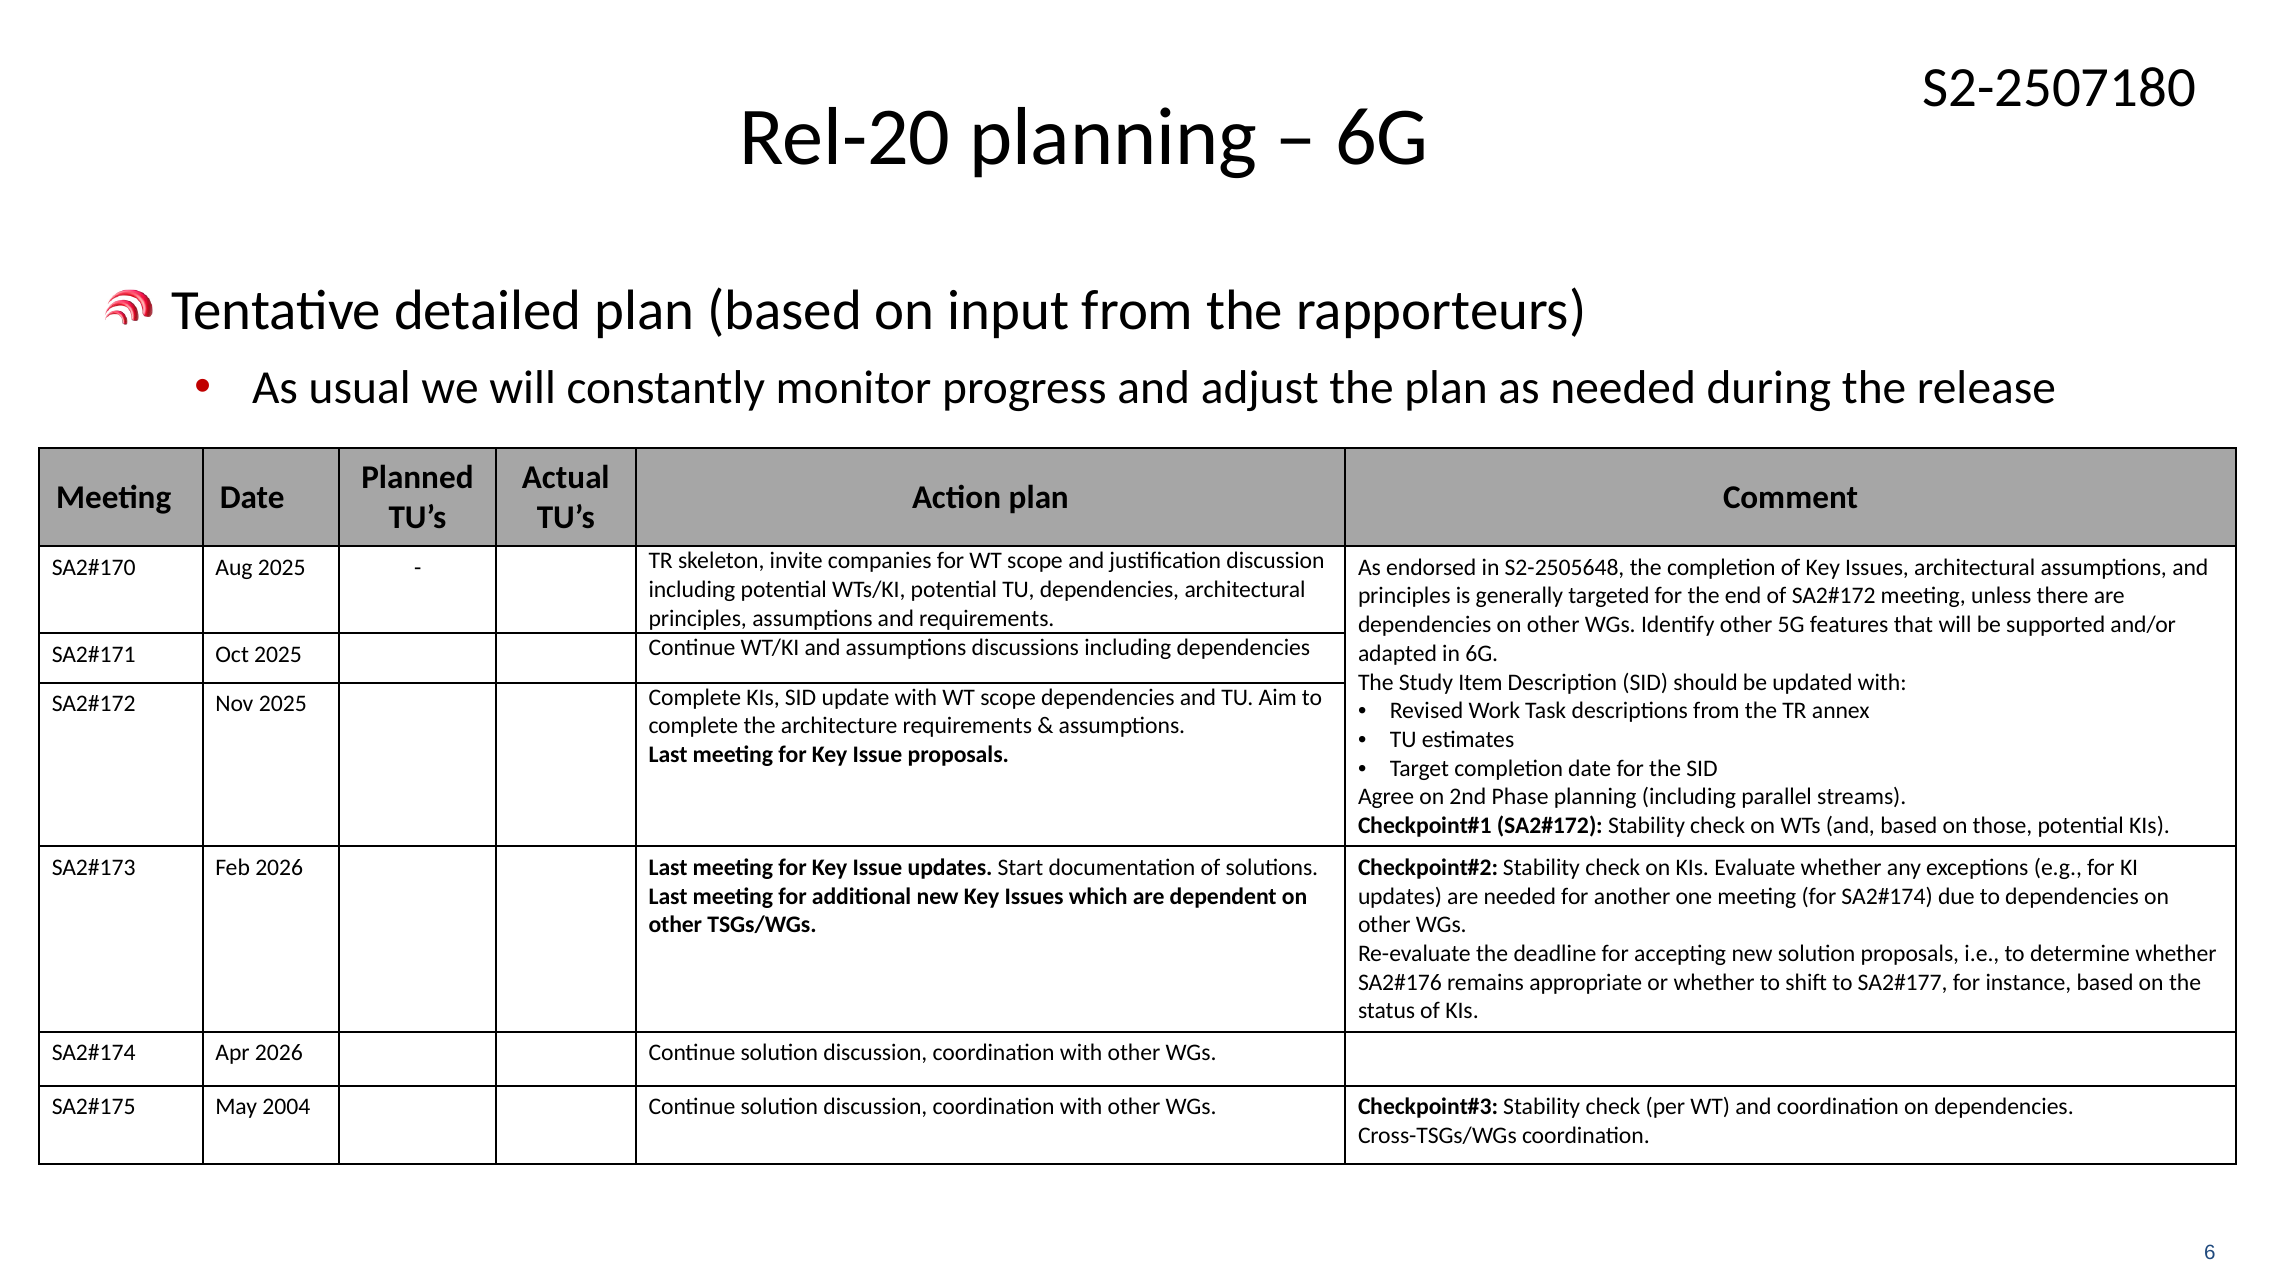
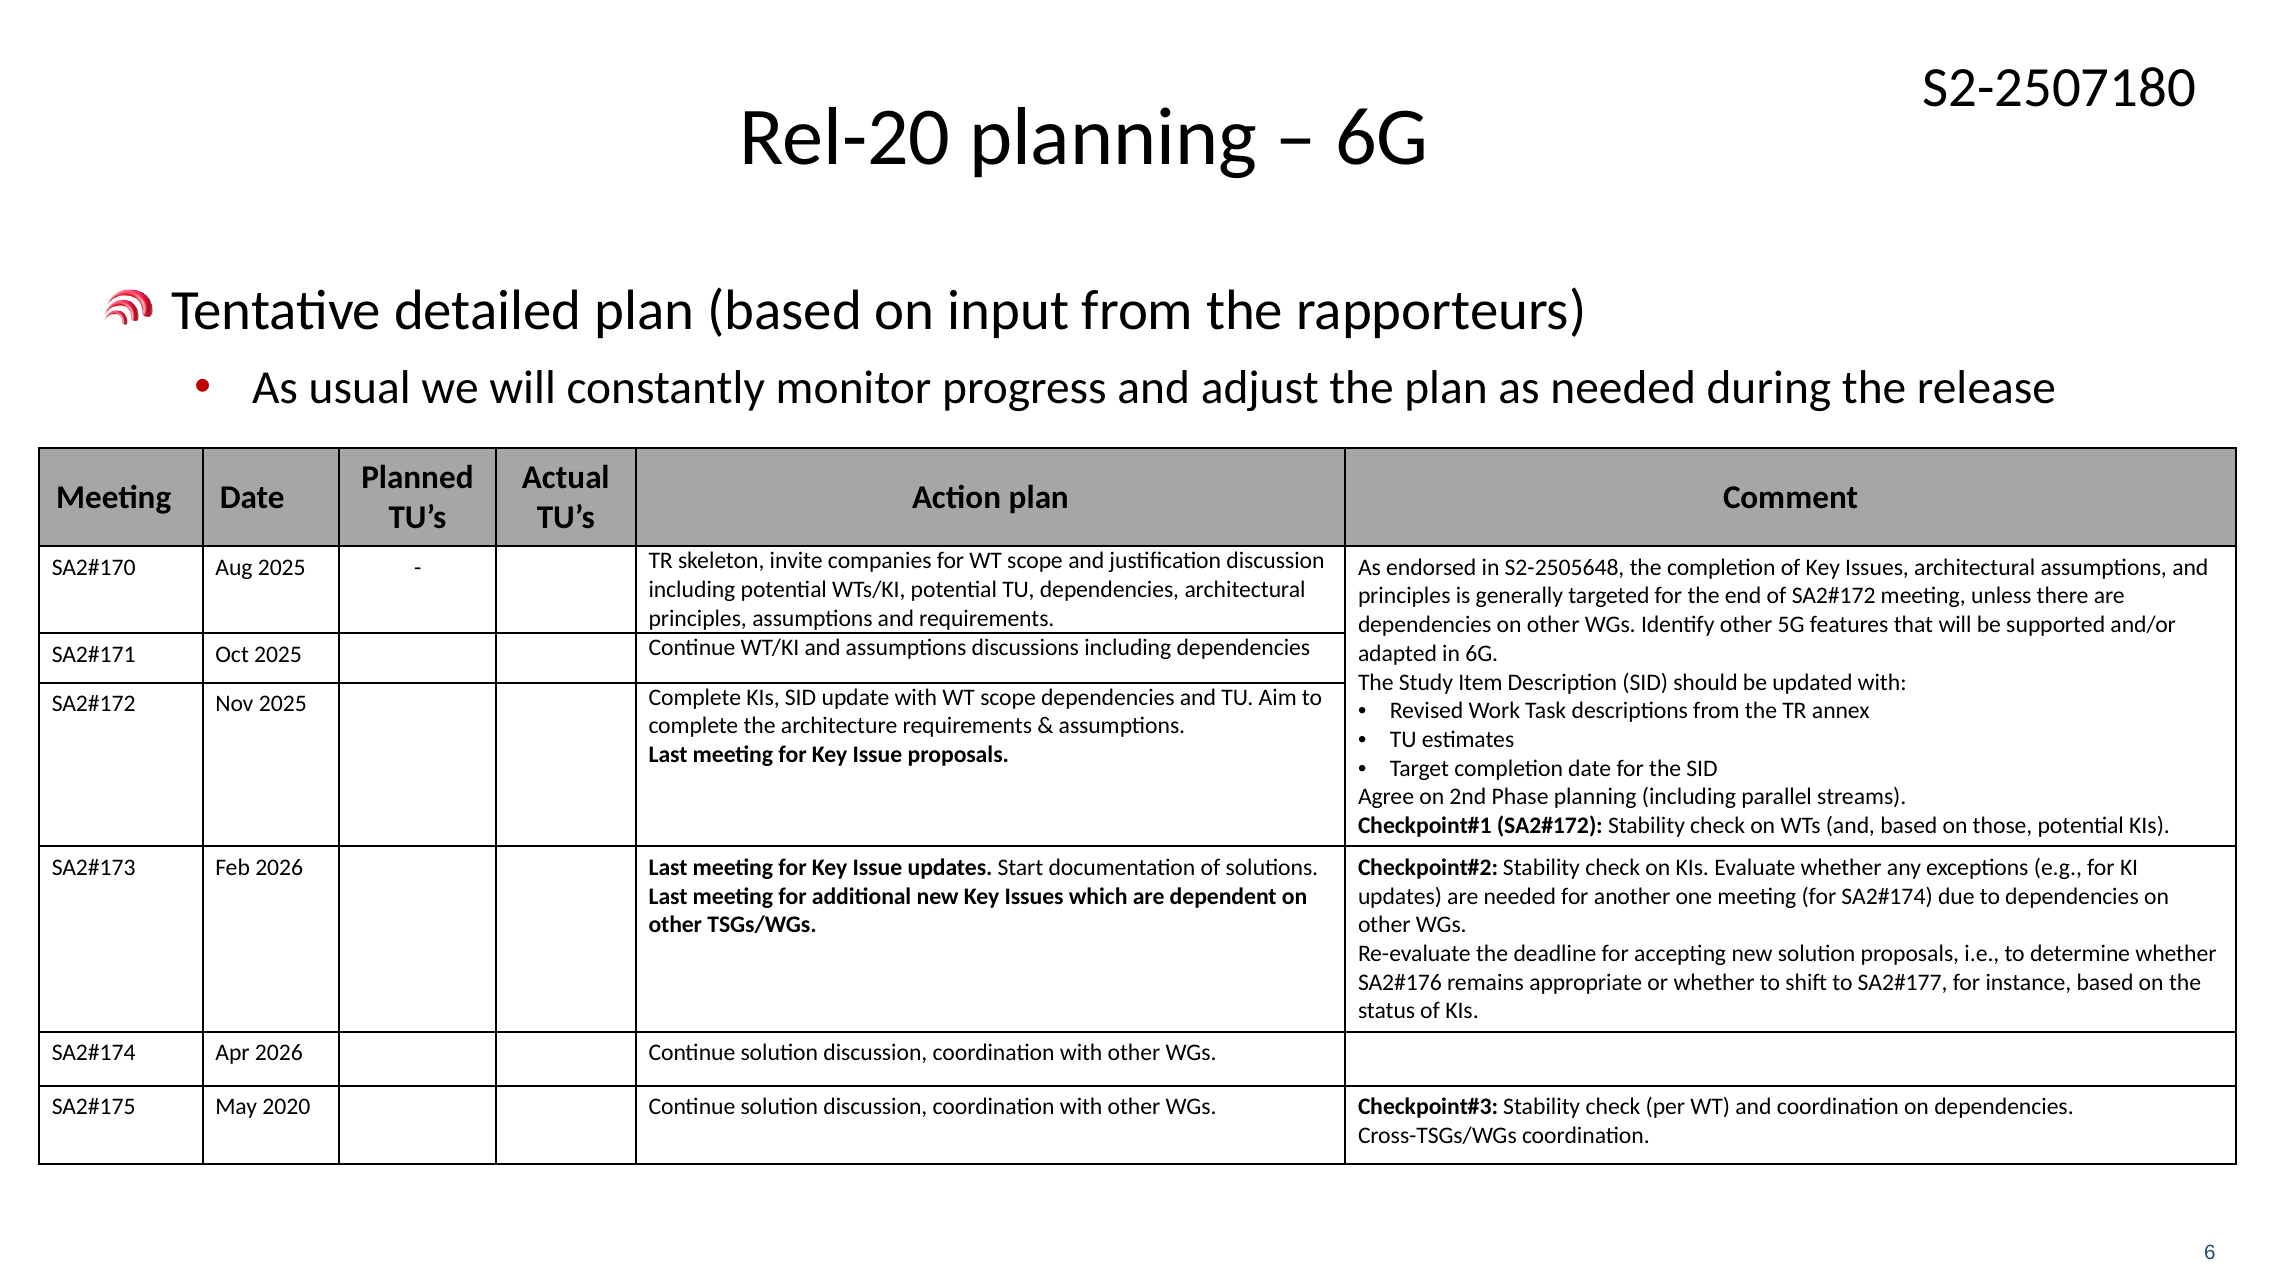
2004: 2004 -> 2020 (286, 1107)
